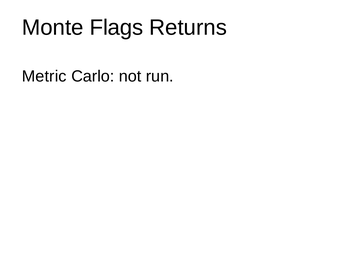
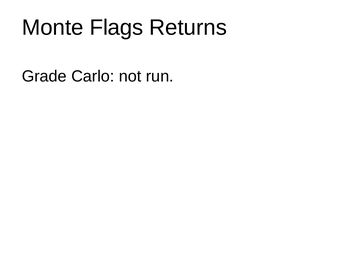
Metric: Metric -> Grade (44, 76)
